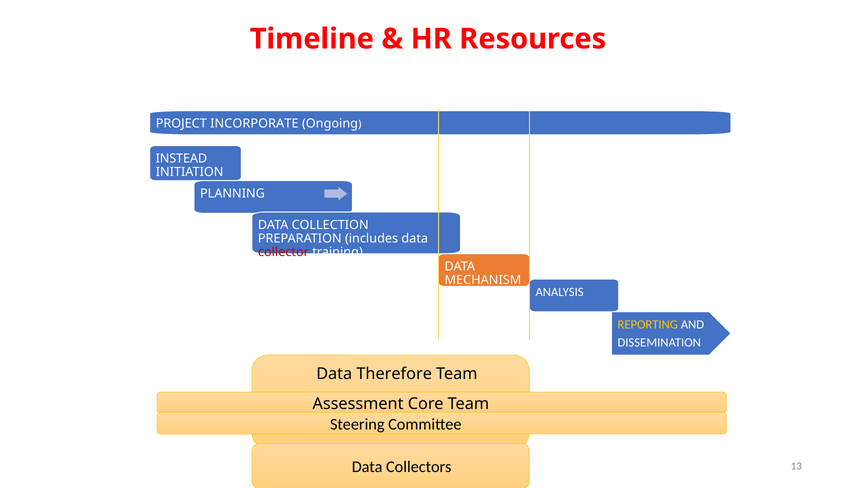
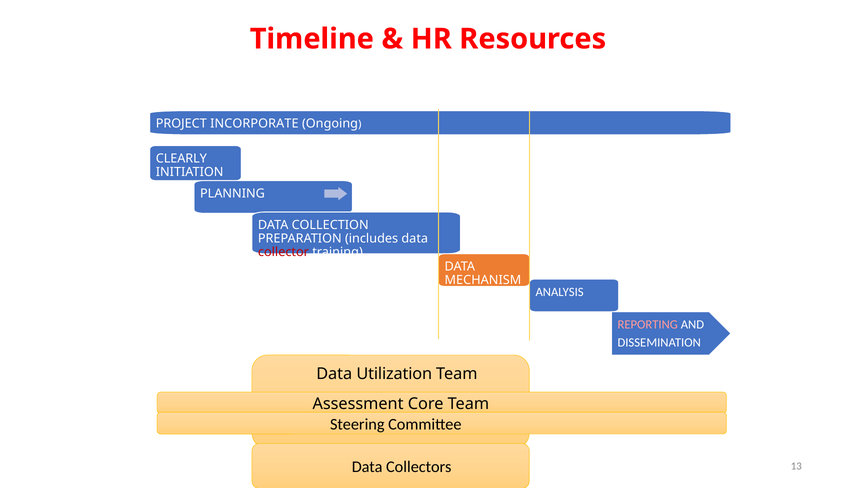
INSTEAD: INSTEAD -> CLEARLY (181, 158)
REPORTING colour: yellow -> pink (648, 325)
Therefore: Therefore -> Utilization (394, 374)
